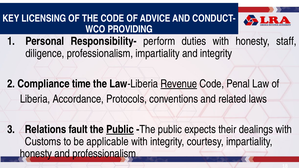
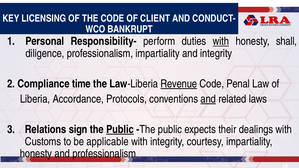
ADVICE: ADVICE -> CLIENT (155, 19)
PROVIDING: PROVIDING -> BANKRUPT (130, 29)
with underline: none -> present (221, 41)
staff: staff -> shall (286, 41)
and underline: none -> present (208, 99)
fault: fault -> sign (78, 130)
